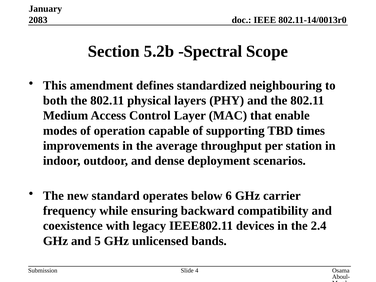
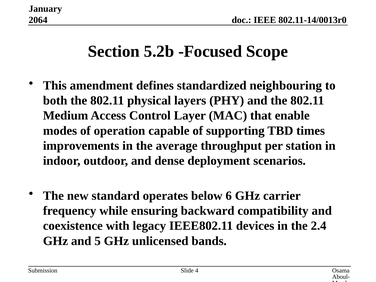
2083: 2083 -> 2064 (38, 20)
Spectral: Spectral -> Focused (210, 51)
